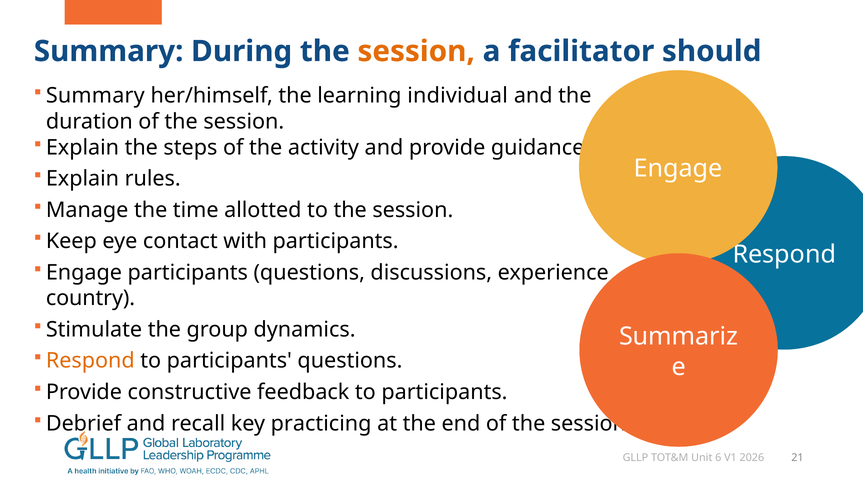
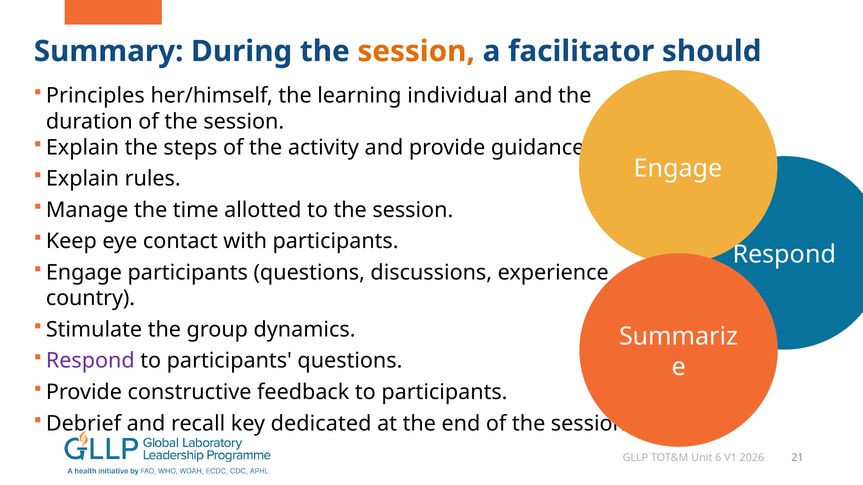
Summary: Summary -> Principles (95, 96)
Respond colour: orange -> purple (90, 361)
practicing: practicing -> dedicated (321, 424)
